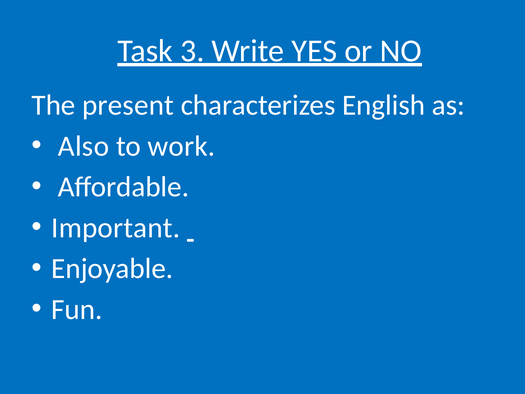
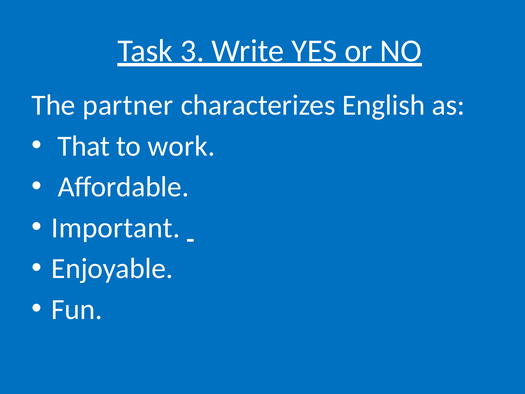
present: present -> partner (128, 105)
Also: Also -> That (84, 146)
